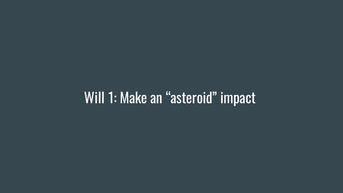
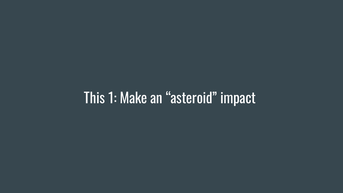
Will: Will -> This (94, 99)
